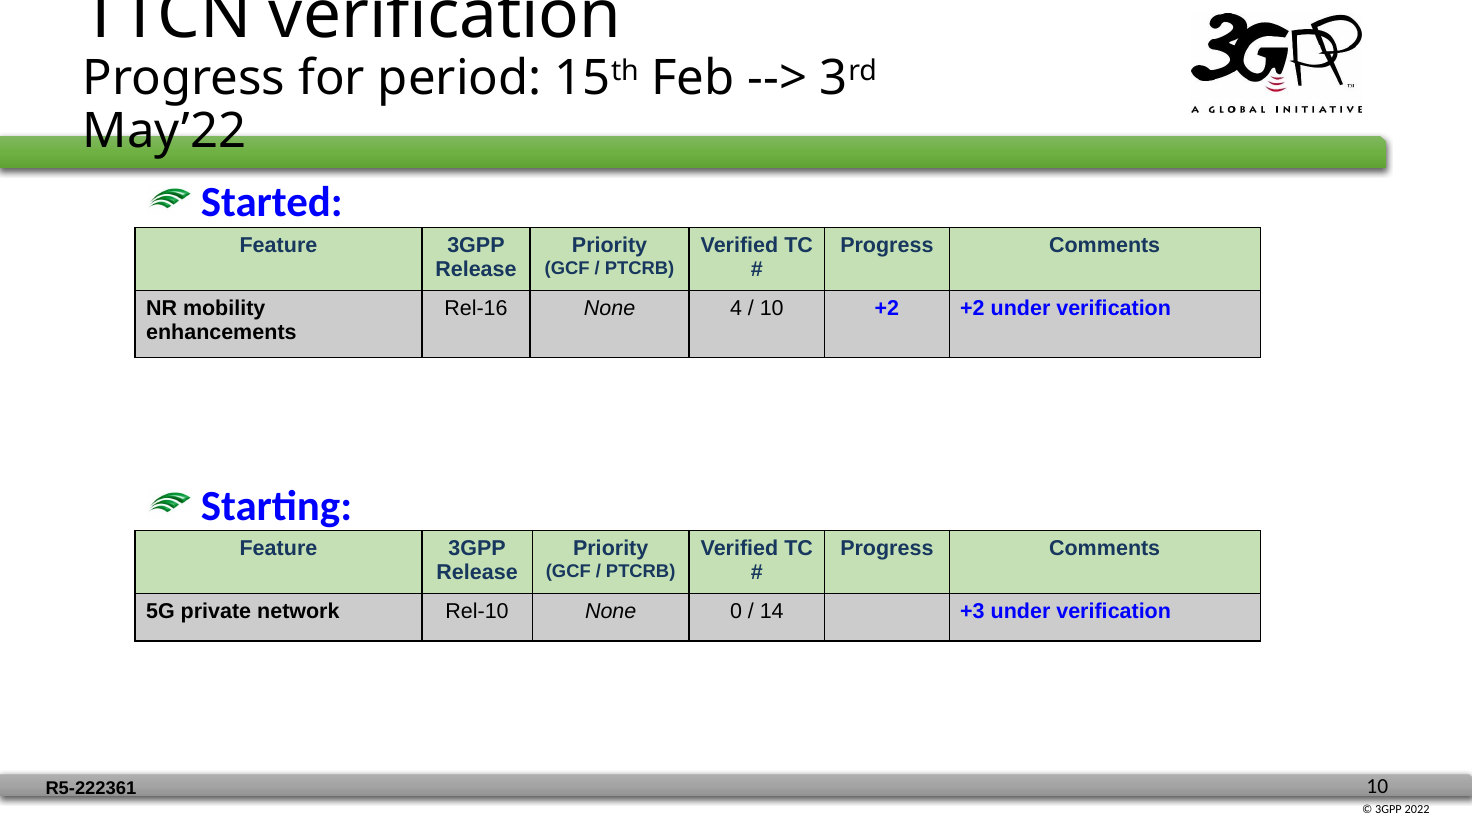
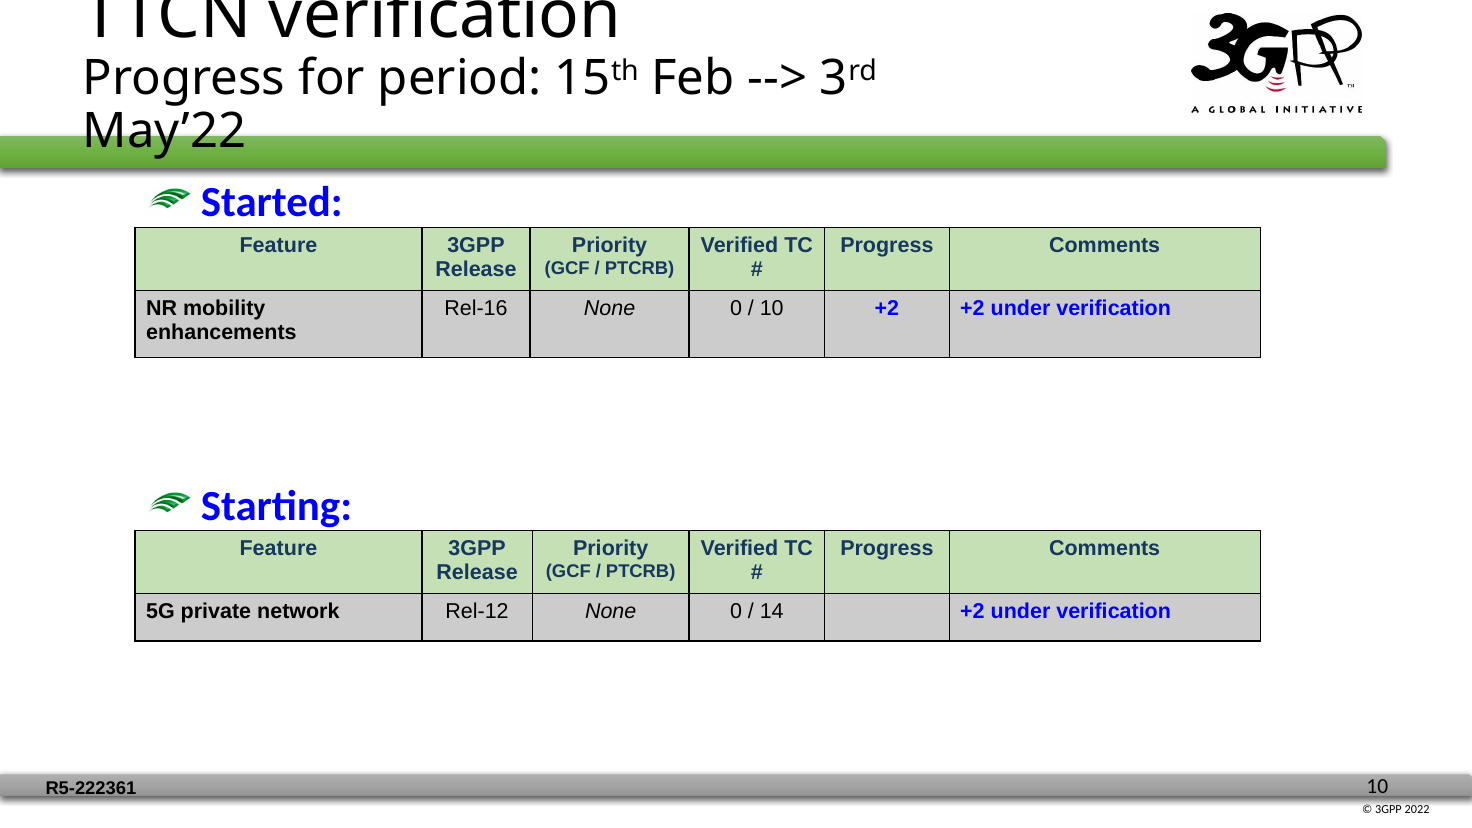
Rel-16 None 4: 4 -> 0 (736, 308)
Rel-10: Rel-10 -> Rel-12 (477, 611)
14 +3: +3 -> +2 (972, 611)
